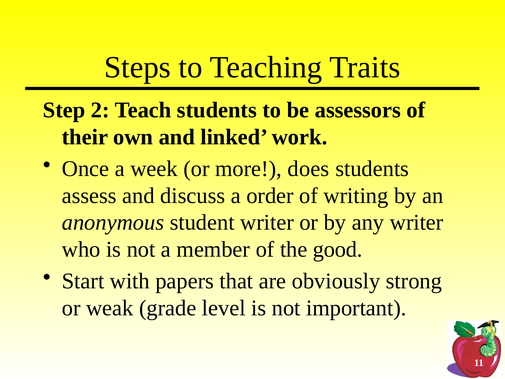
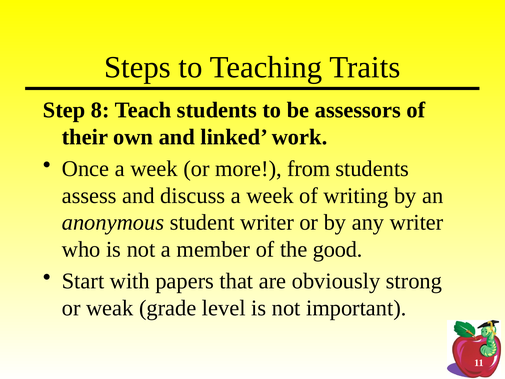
2: 2 -> 8 (100, 110)
does: does -> from (309, 169)
discuss a order: order -> week (270, 195)
